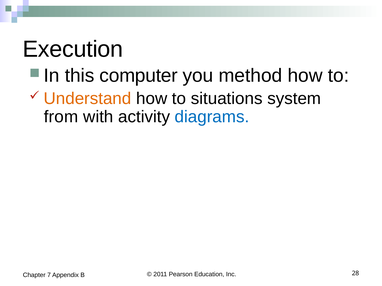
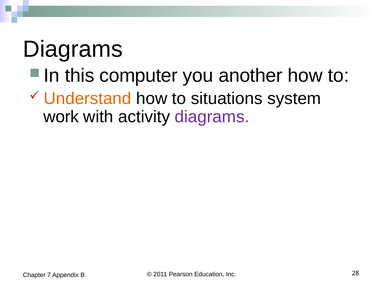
Execution: Execution -> Diagrams (73, 49)
method: method -> another (251, 76)
from: from -> work (61, 117)
diagrams colour: blue -> purple (212, 117)
